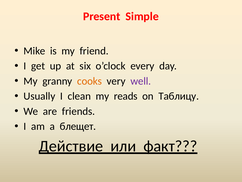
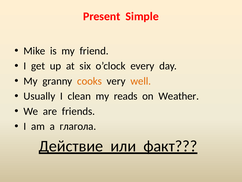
well colour: purple -> orange (141, 81)
Таблицу: Таблицу -> Weather (179, 96)
блещет: блещет -> глагола (78, 126)
